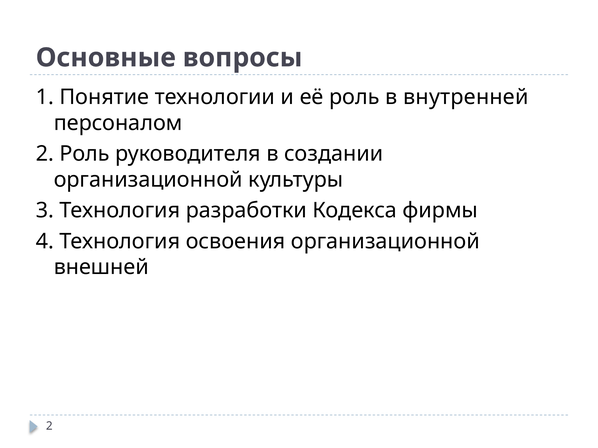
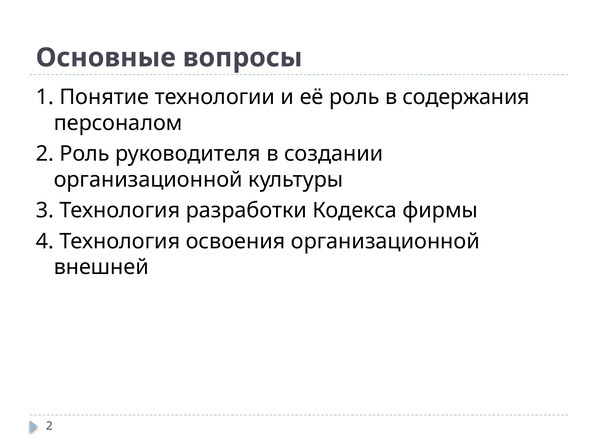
внутренней: внутренней -> содержания (466, 97)
